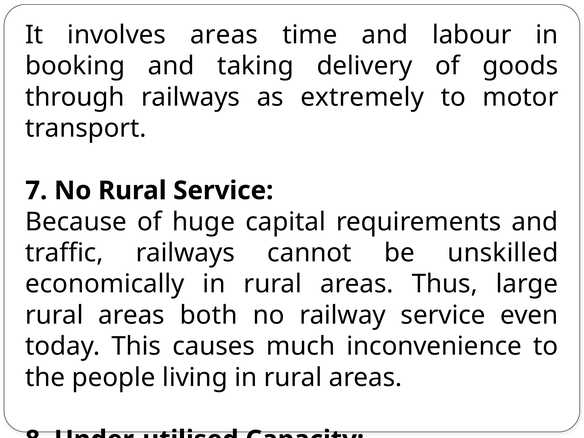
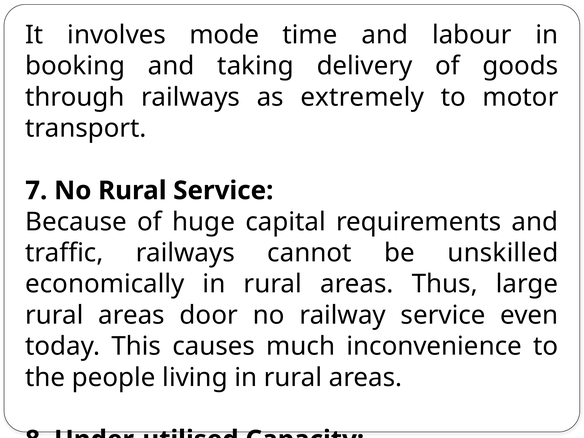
involves areas: areas -> mode (224, 35)
both: both -> door (209, 315)
